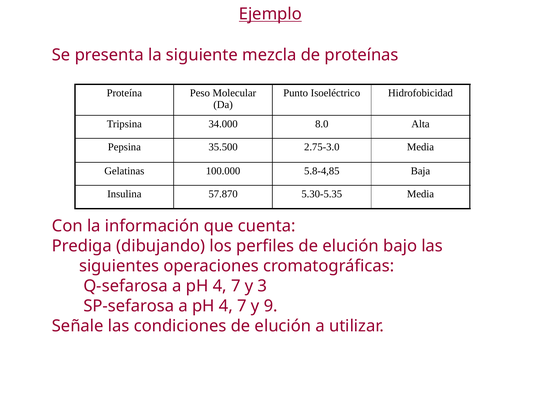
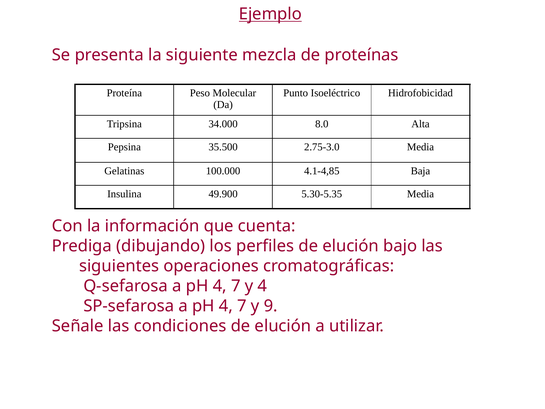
5.8-4,85: 5.8-4,85 -> 4.1-4,85 (322, 171)
57.870: 57.870 -> 49.900 (223, 194)
y 3: 3 -> 4 (262, 286)
